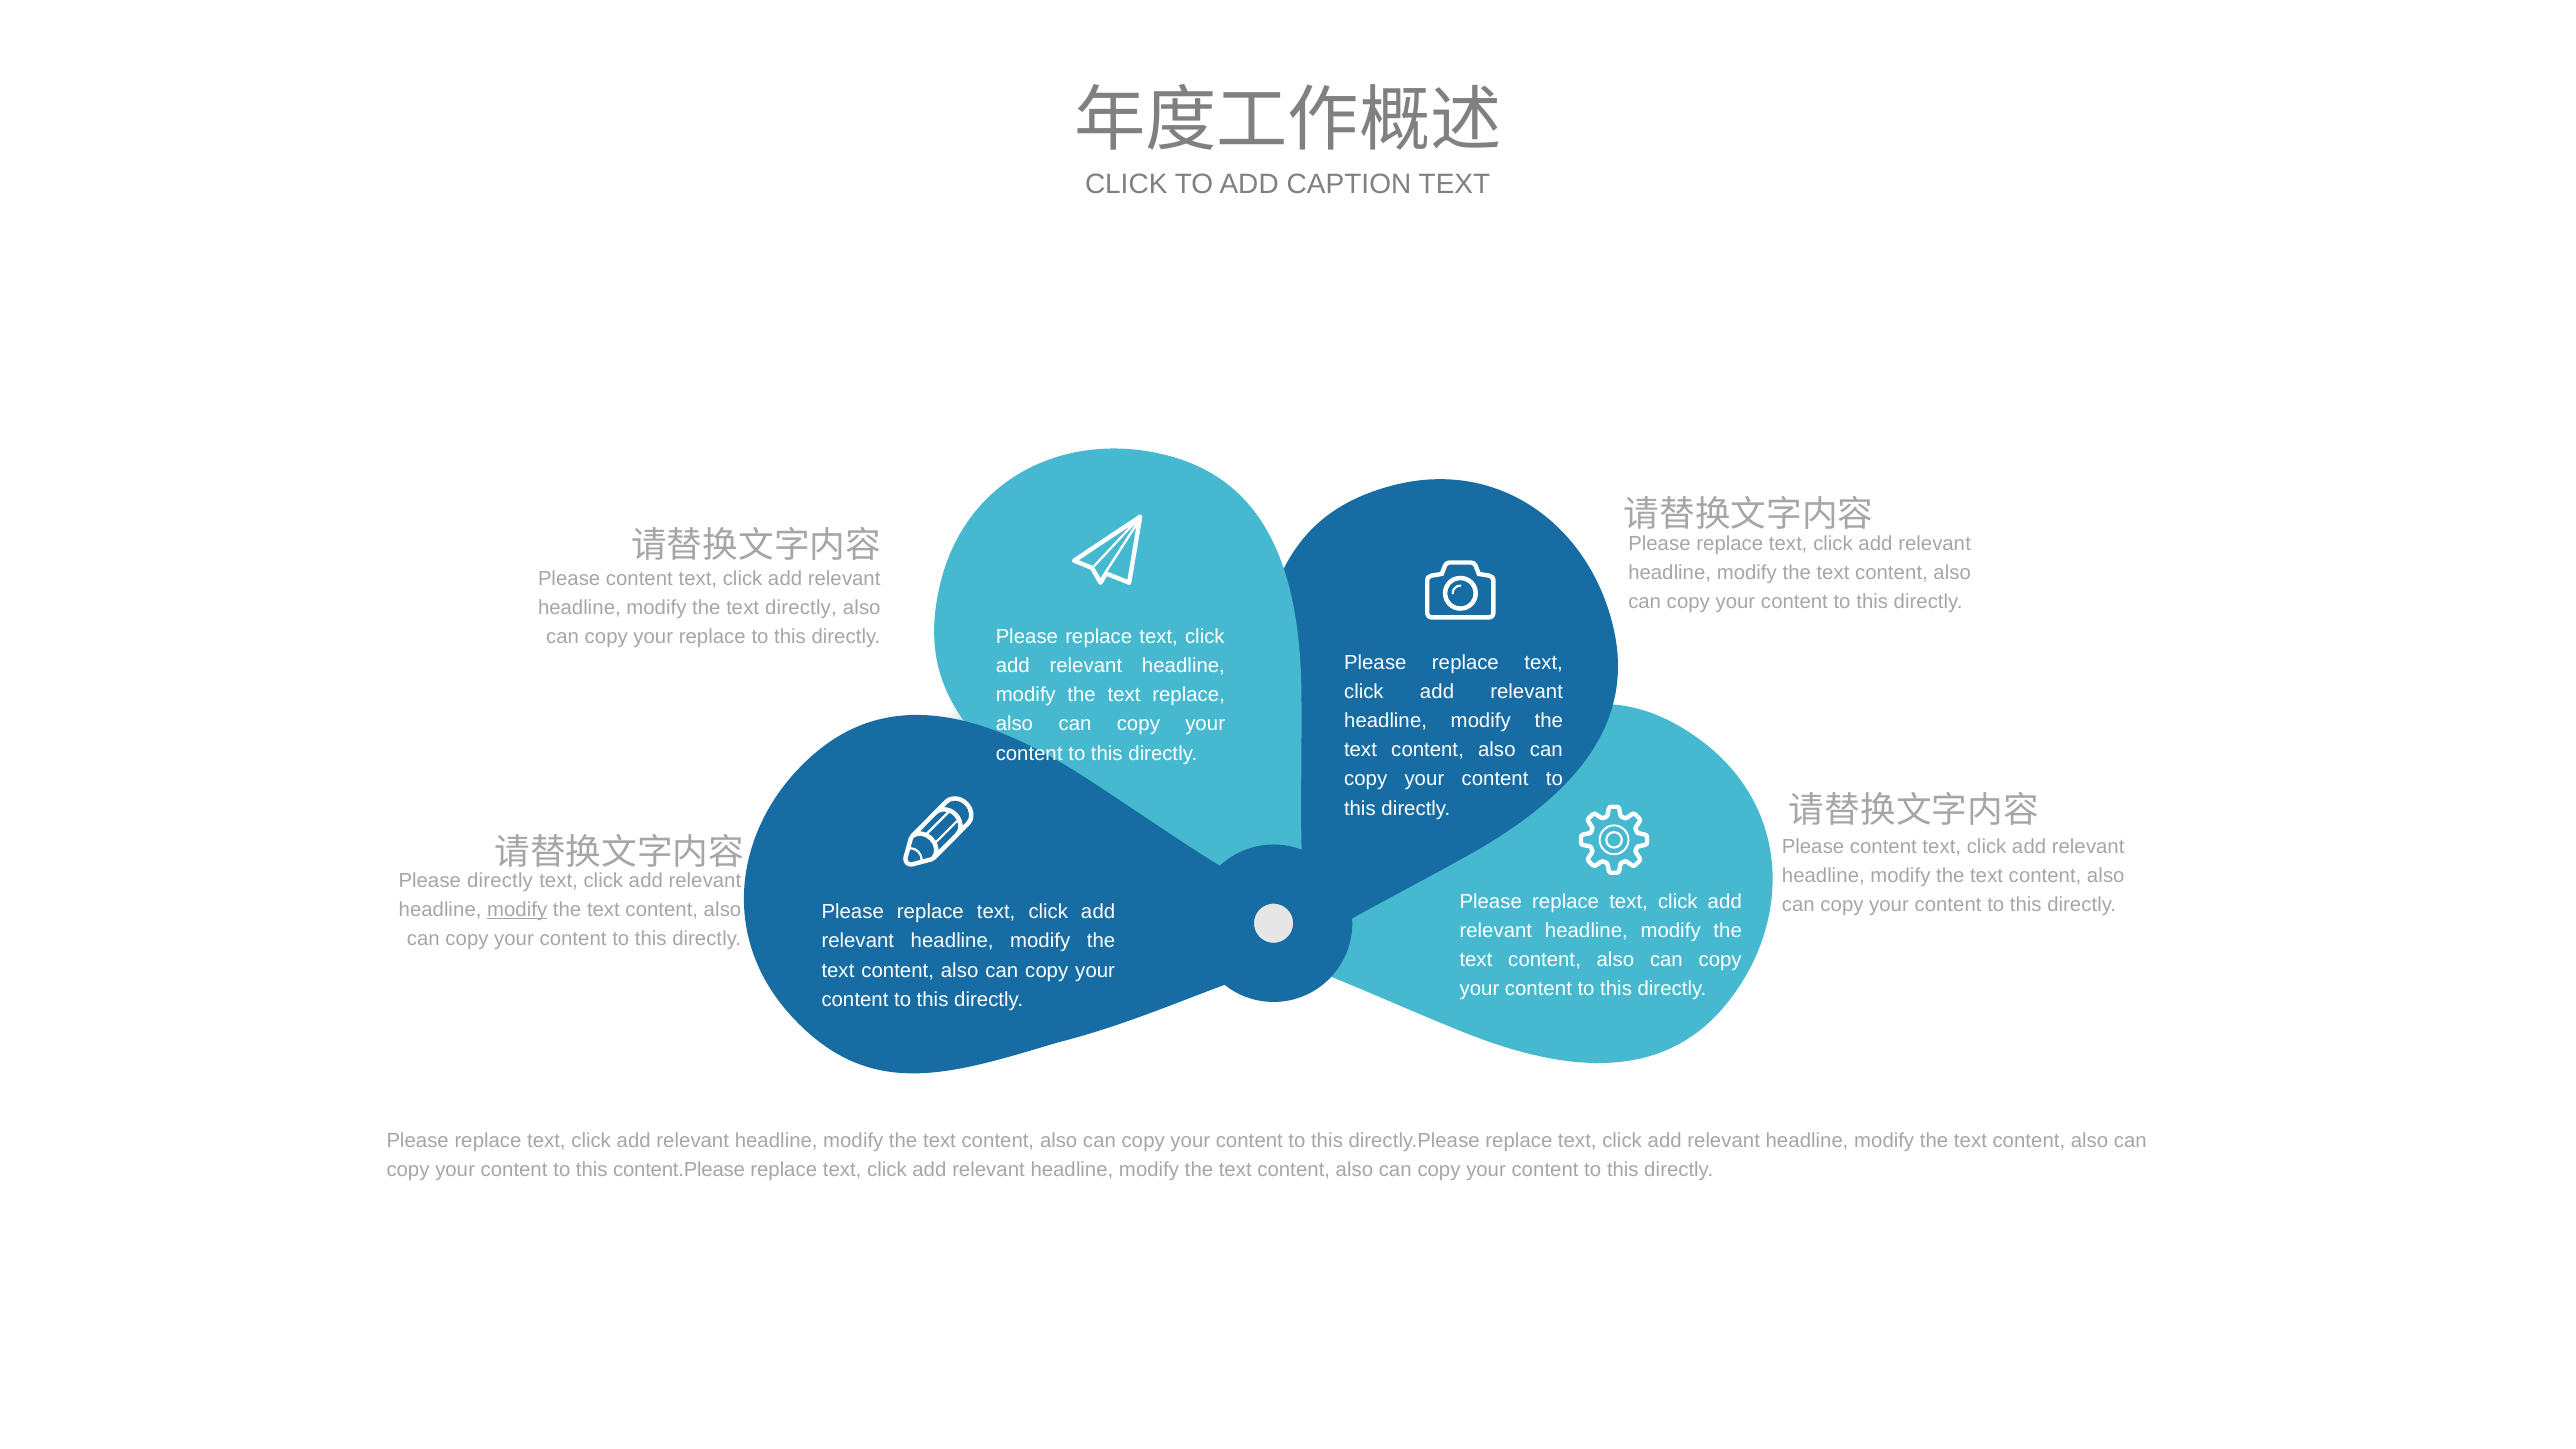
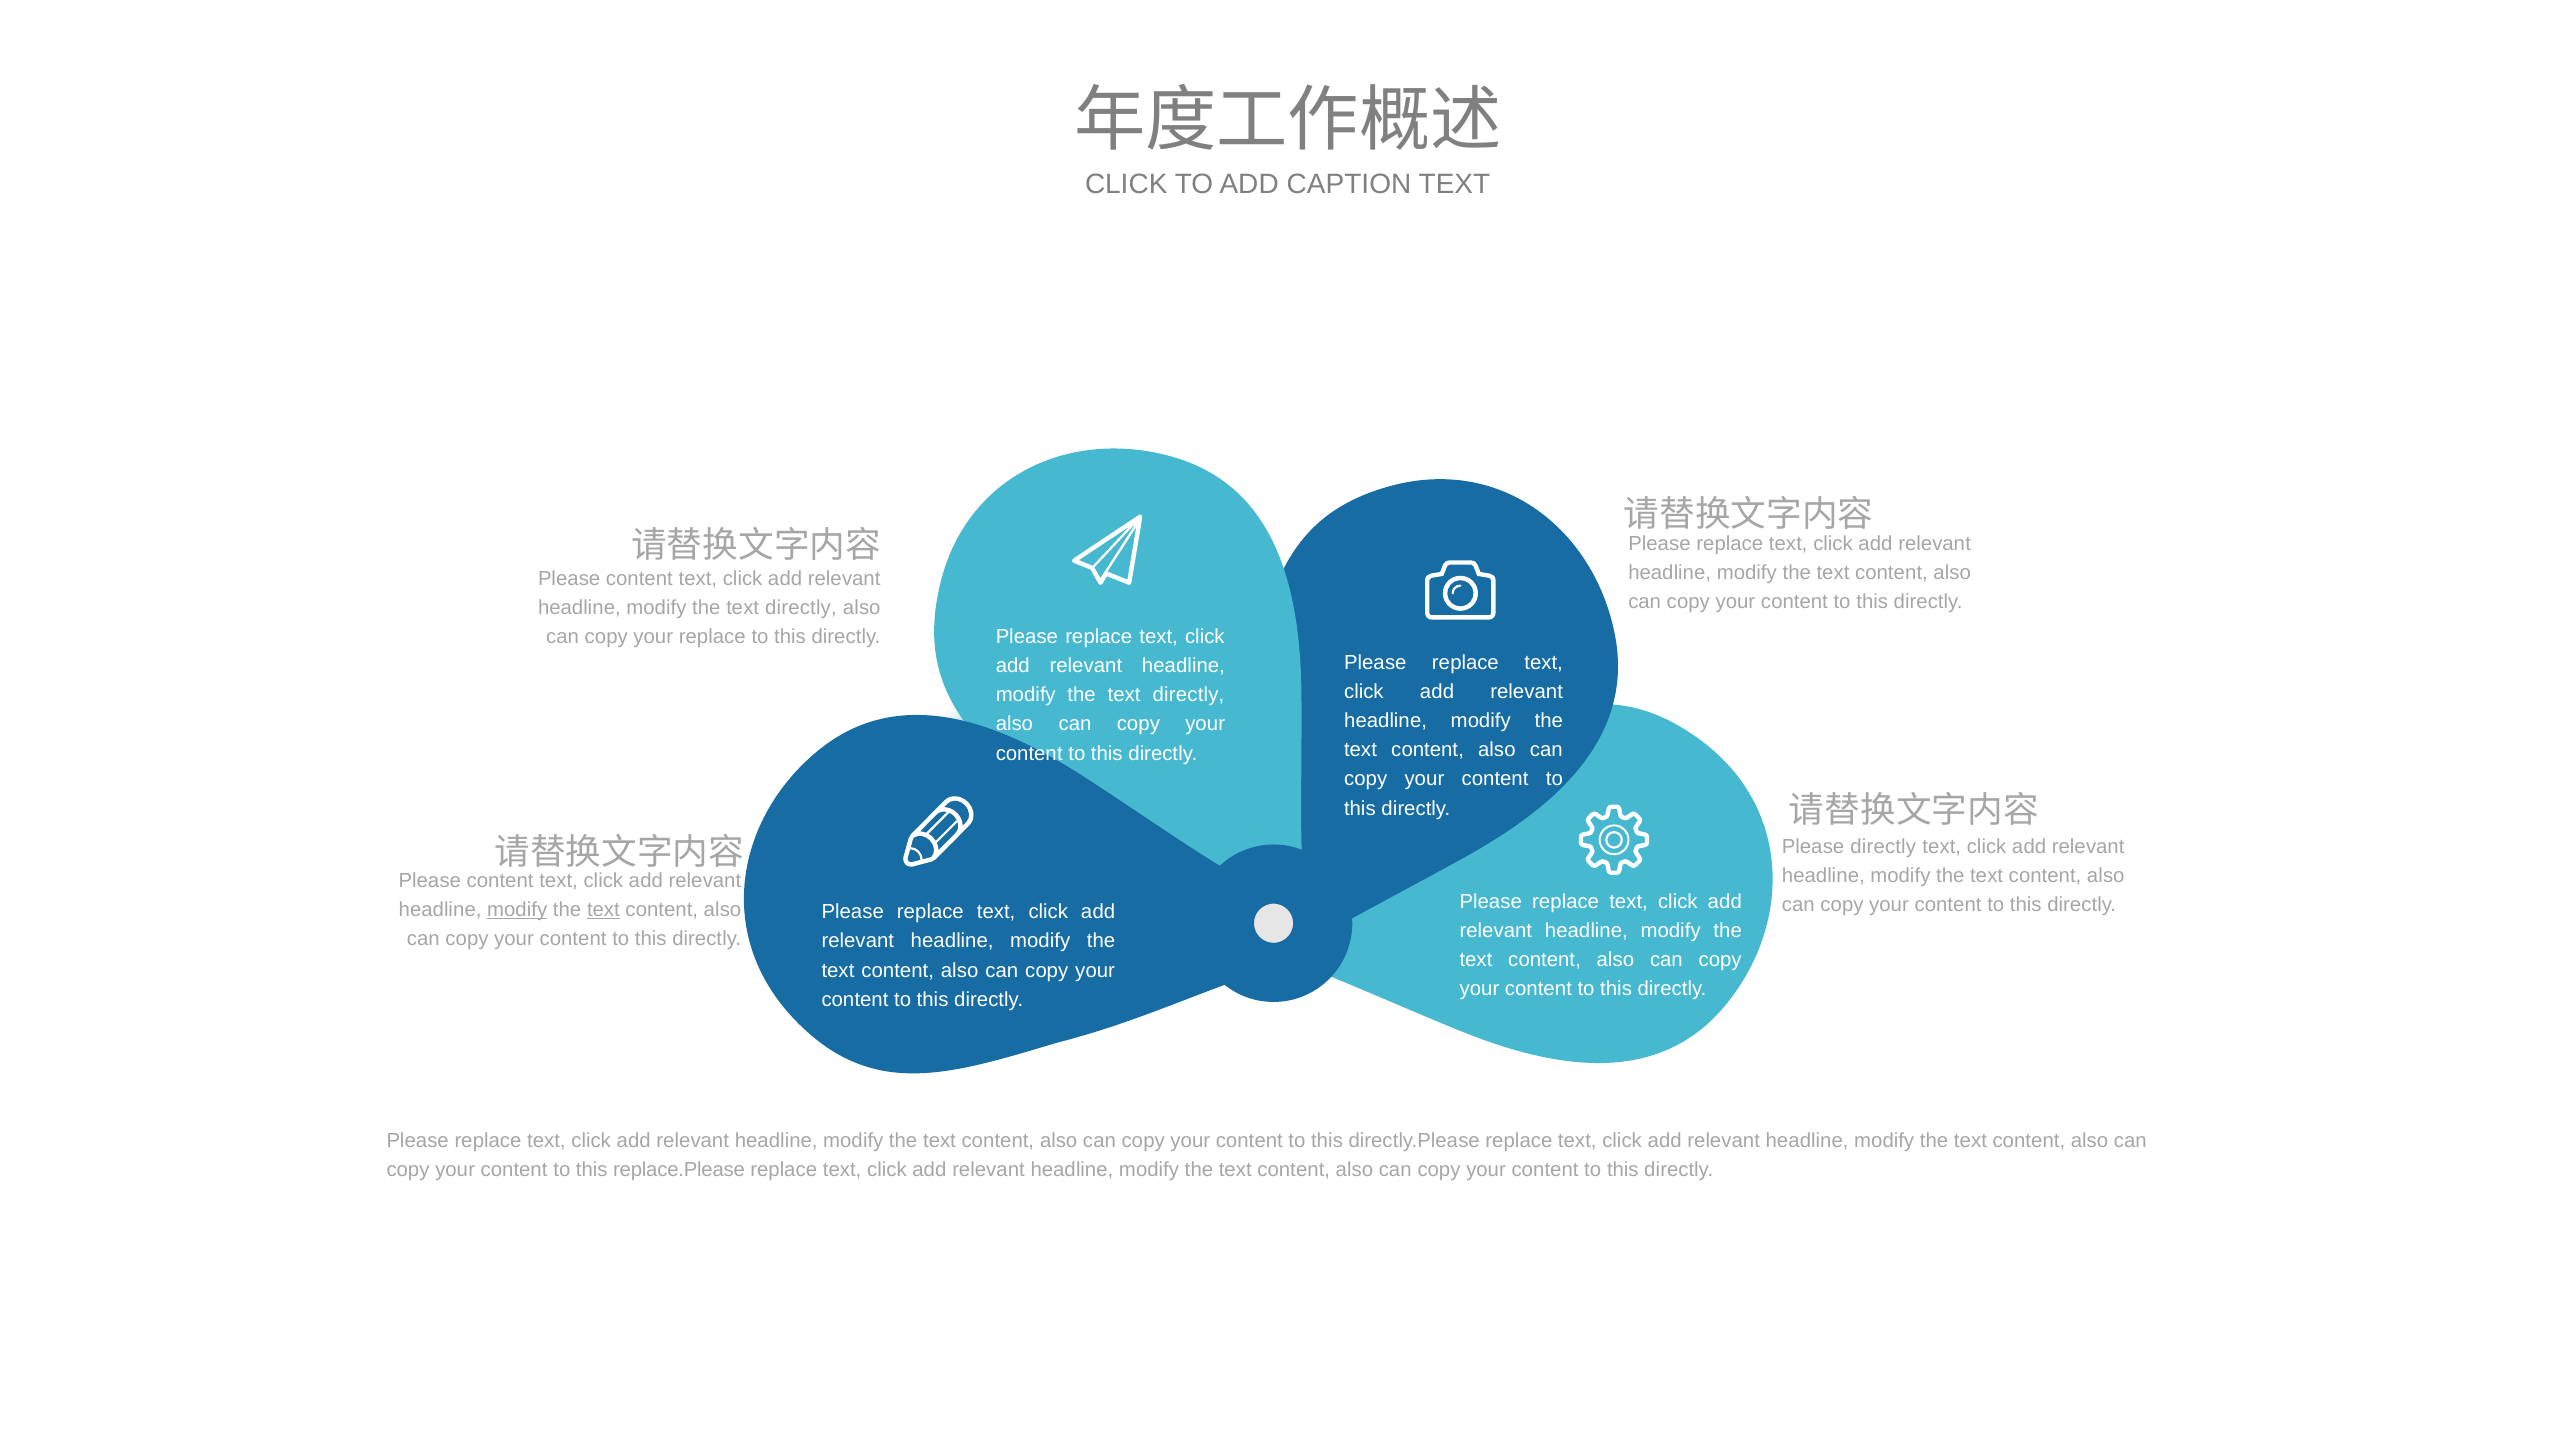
replace: replace -> directly (1189, 695)
content: content -> directly (1883, 847)
directly: directly -> content (500, 881)
text underline: none -> present (603, 910)
content.Please: content.Please -> replace.Please (679, 1169)
